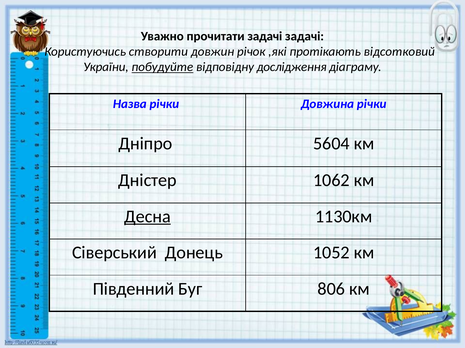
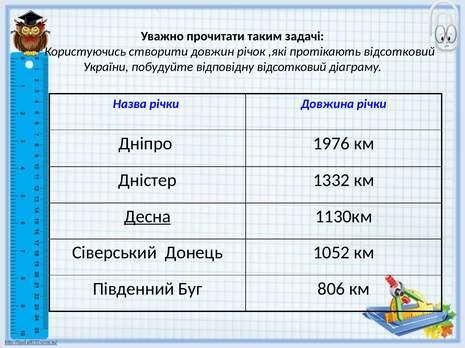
прочитати задачі: задачі -> таким (265, 36)
побудуйте underline: present -> none (162, 67)
відповідну дослідження: дослідження -> відсотковий (292, 67)
5604: 5604 -> 1976 (331, 144)
1062: 1062 -> 1332 (331, 181)
